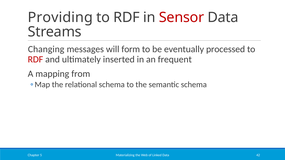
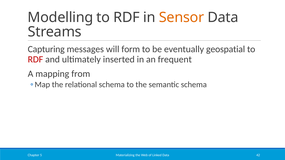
Providing: Providing -> Modelling (60, 17)
Sensor colour: red -> orange (181, 17)
Changing: Changing -> Capturing (46, 49)
processed: processed -> geospatial (226, 49)
